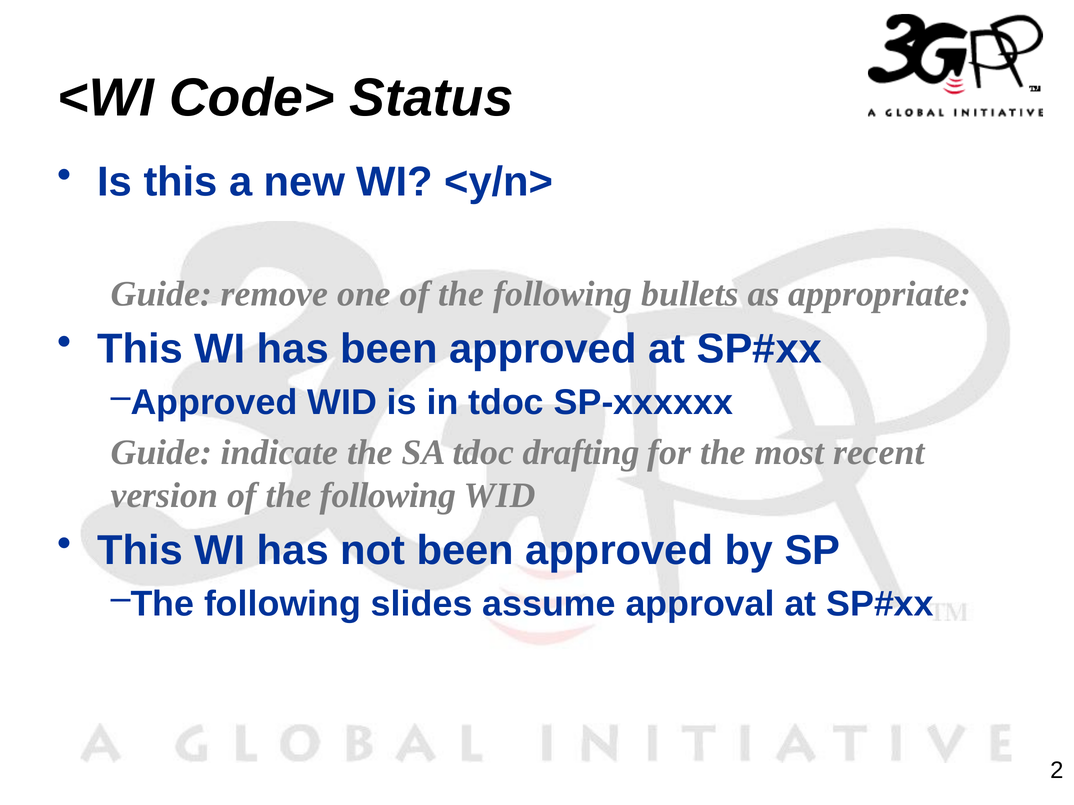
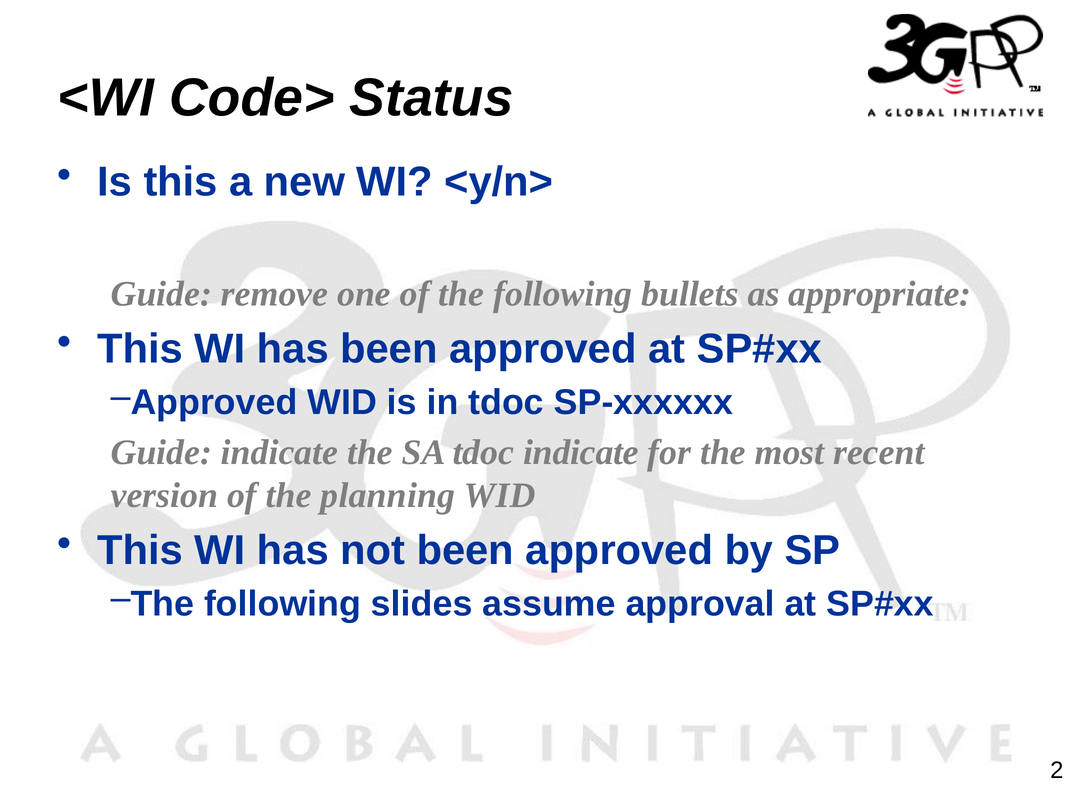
tdoc drafting: drafting -> indicate (581, 453)
version of the following: following -> planning (388, 496)
